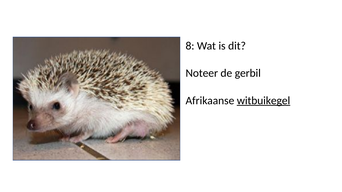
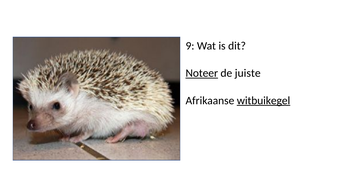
8: 8 -> 9 (190, 46)
Noteer underline: none -> present (202, 73)
gerbil: gerbil -> juiste (248, 73)
